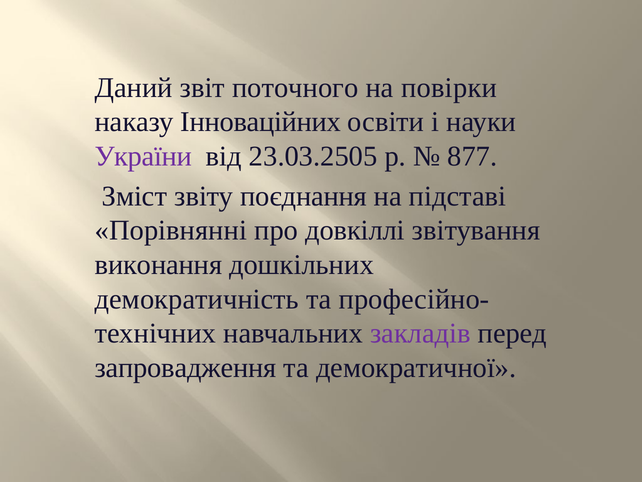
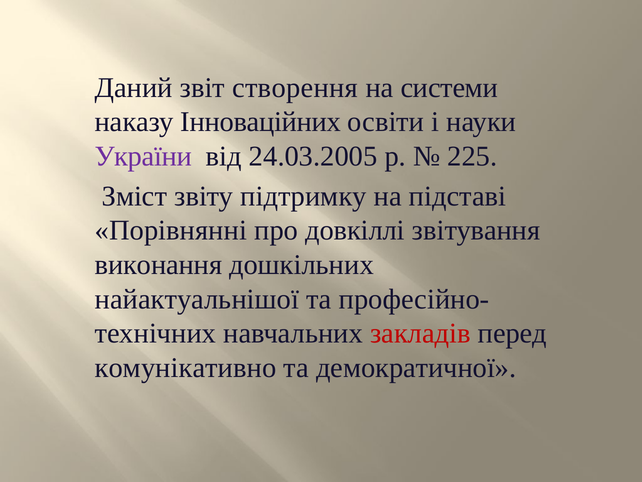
поточного: поточного -> створення (295, 88)
повірки: повірки -> системи (449, 88)
23.03.2505: 23.03.2505 -> 24.03.2005 (313, 156)
877: 877 -> 225 (472, 156)
поєднання: поєднання -> підтримку (304, 196)
демократичність: демократичність -> найактуальнішої (197, 299)
закладів colour: purple -> red (420, 333)
запровадження: запровадження -> комунікативно (186, 367)
